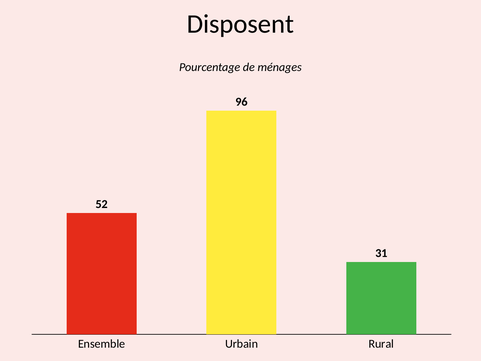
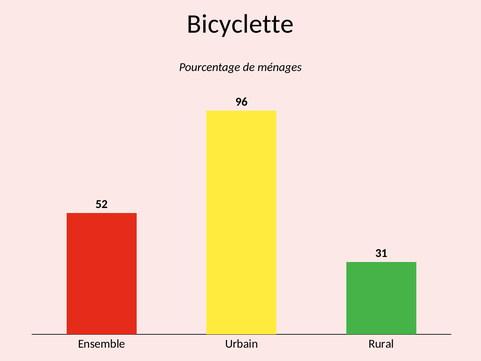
Disposent: Disposent -> Bicyclette (240, 24)
